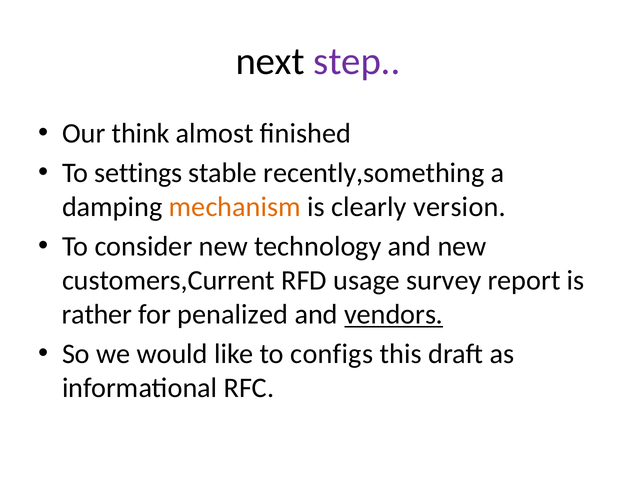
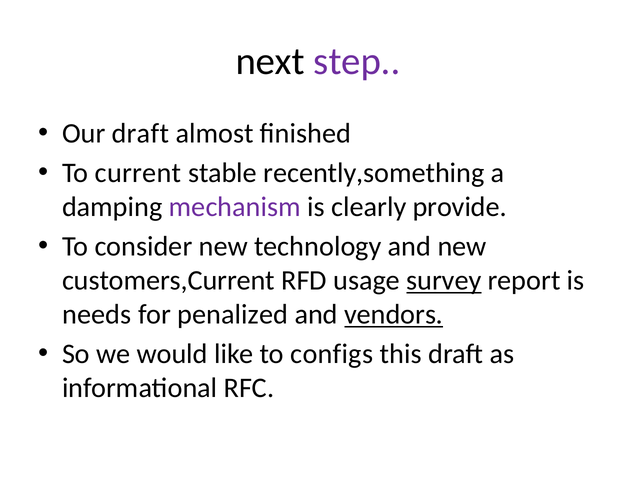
Our think: think -> draft (140, 133)
settings: settings -> current (138, 173)
mechanism colour: orange -> purple (235, 207)
version: version -> provide (460, 207)
survey underline: none -> present (444, 281)
rather: rather -> needs (97, 315)
